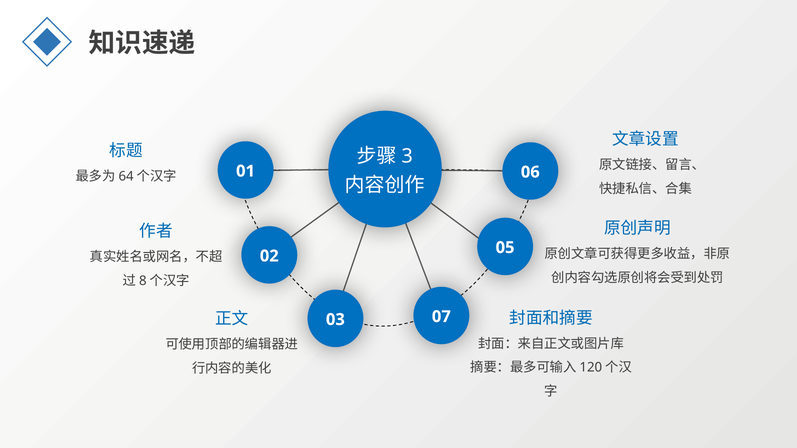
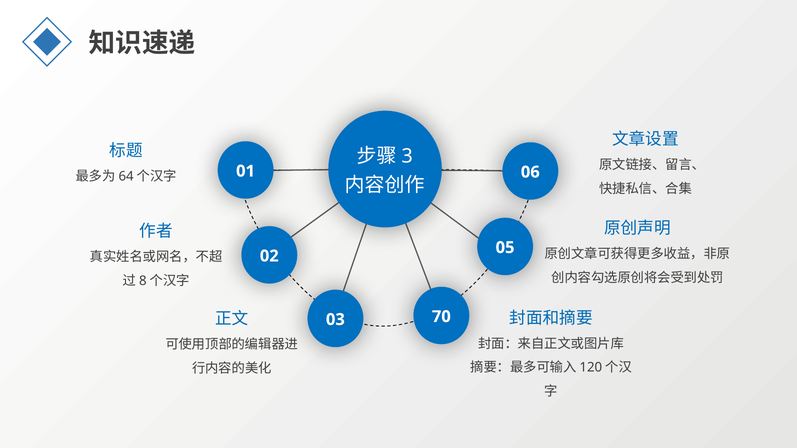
07: 07 -> 70 (441, 317)
